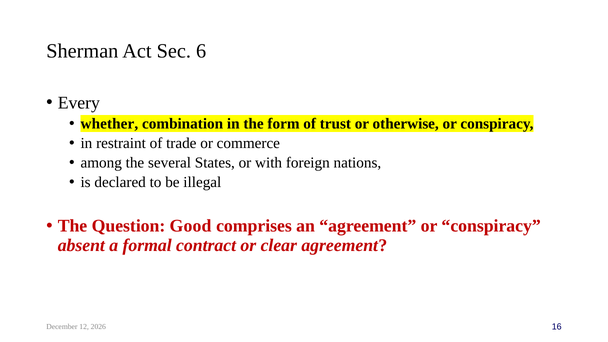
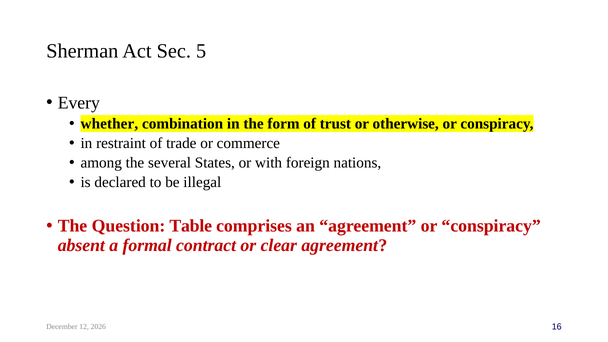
6: 6 -> 5 (201, 51)
Good: Good -> Table (191, 226)
